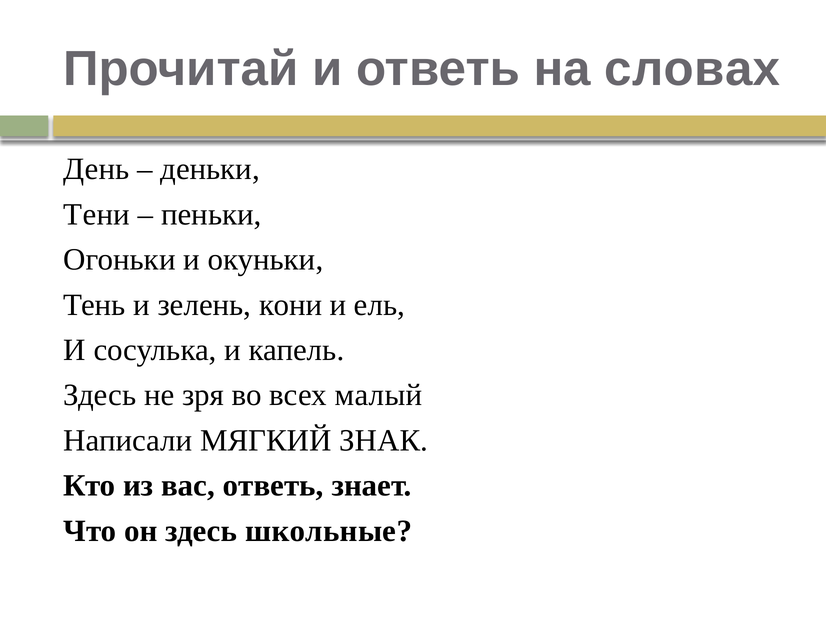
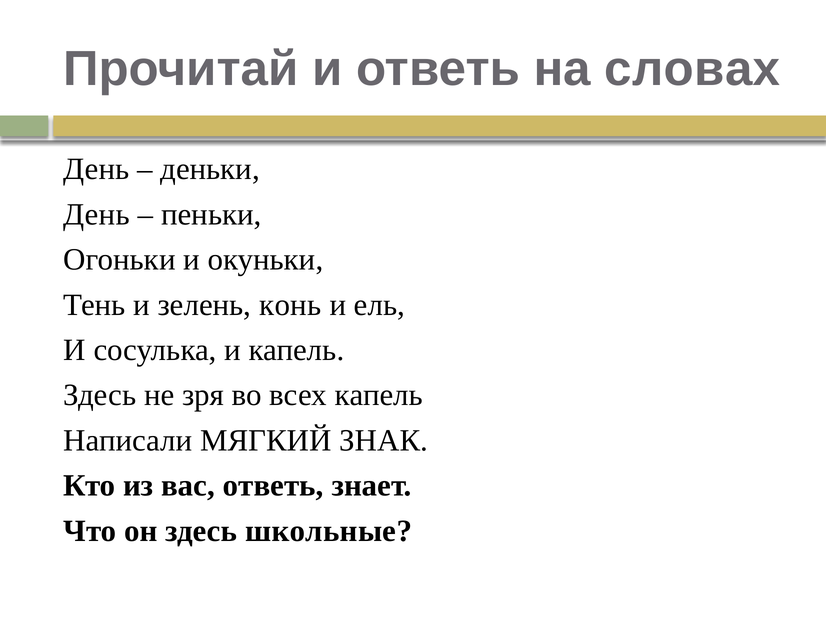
Тени: Тени -> День (97, 215)
кони: кони -> конь (290, 305)
всех малый: малый -> капель (379, 396)
